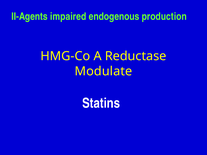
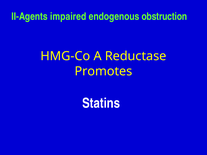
production: production -> obstruction (164, 17)
Modulate: Modulate -> Promotes (103, 71)
